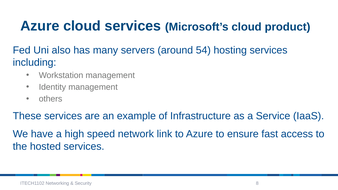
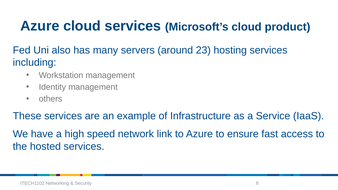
54: 54 -> 23 (203, 50)
